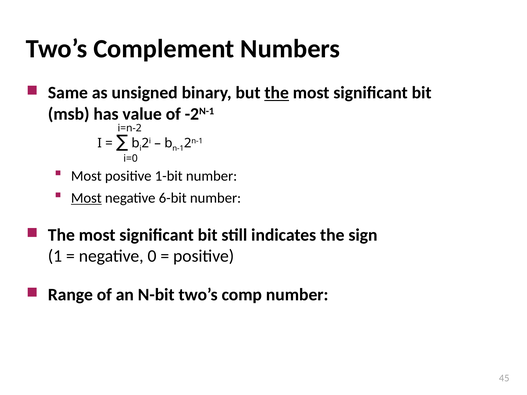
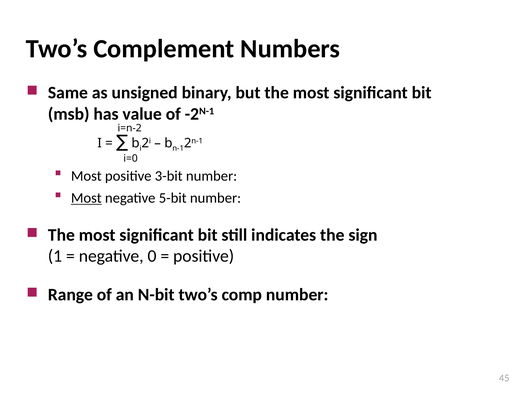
the underline: present -> none (277, 93)
1-bit: 1-bit -> 3-bit (169, 176)
6-bit: 6-bit -> 5-bit (173, 198)
